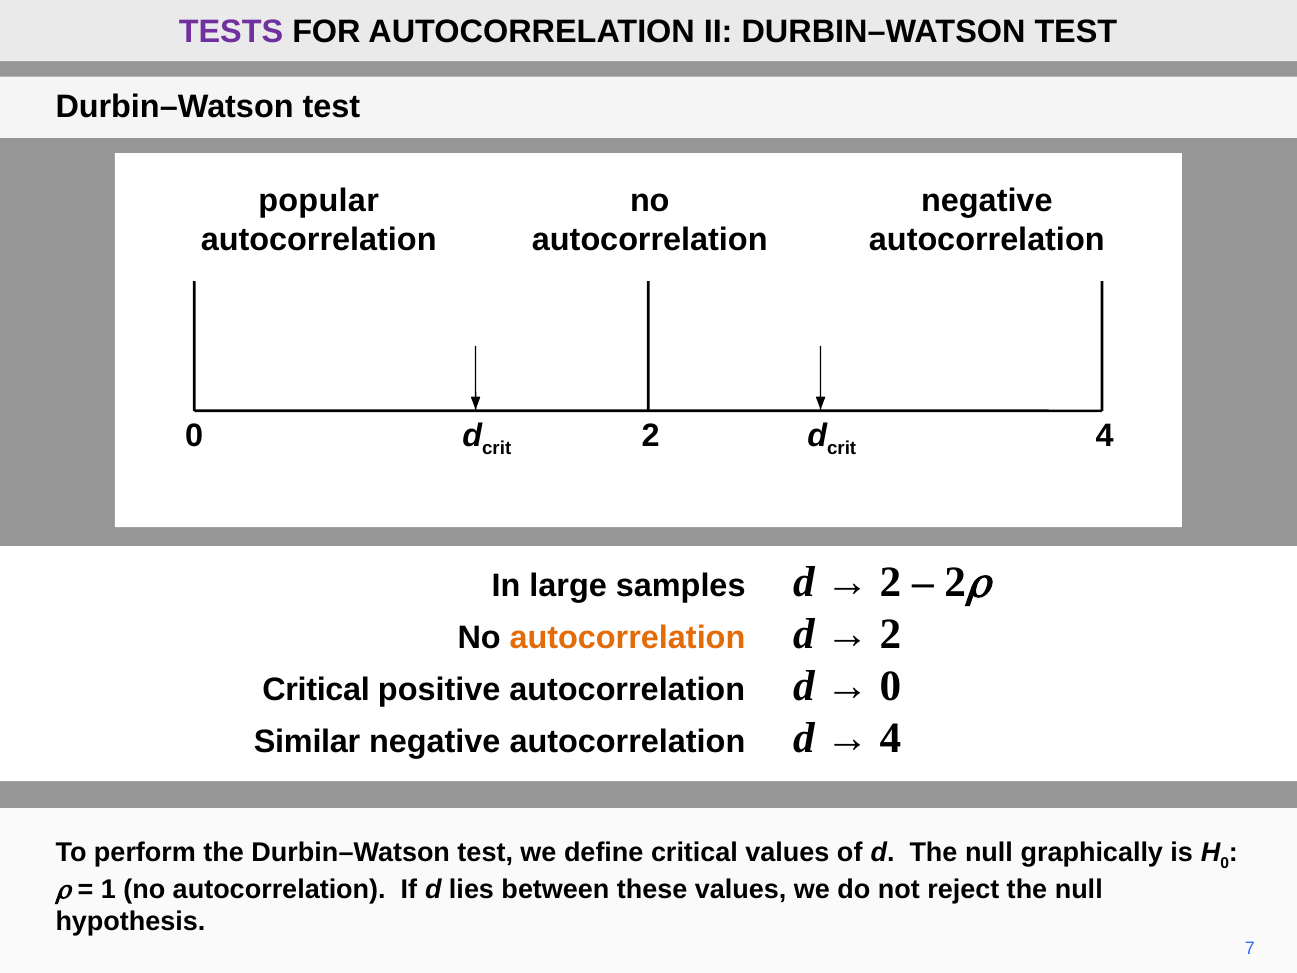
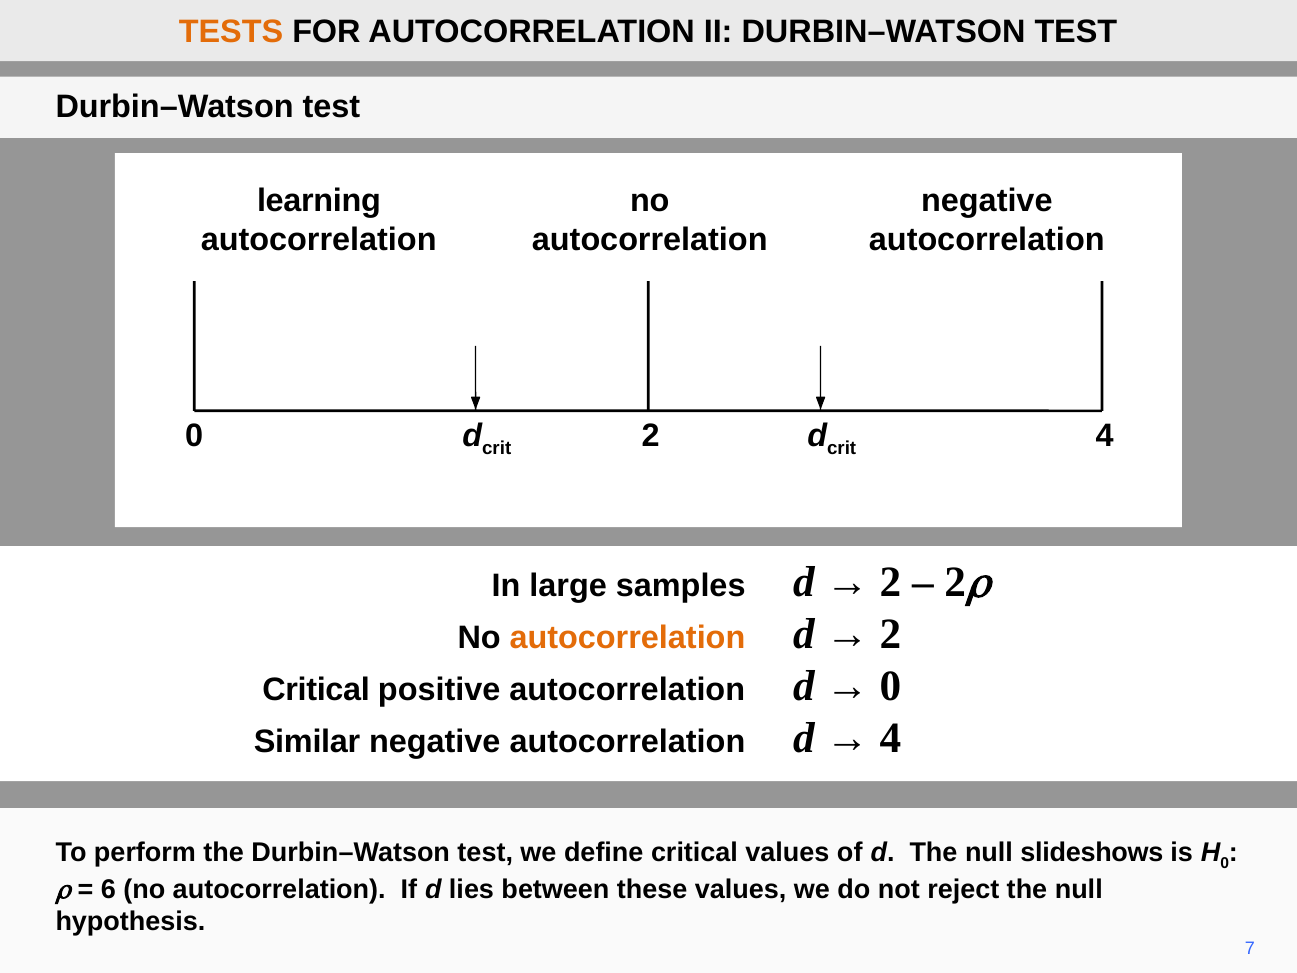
TESTS colour: purple -> orange (231, 32)
popular: popular -> learning (319, 201)
graphically: graphically -> slideshows (1092, 852)
1: 1 -> 6 (108, 889)
